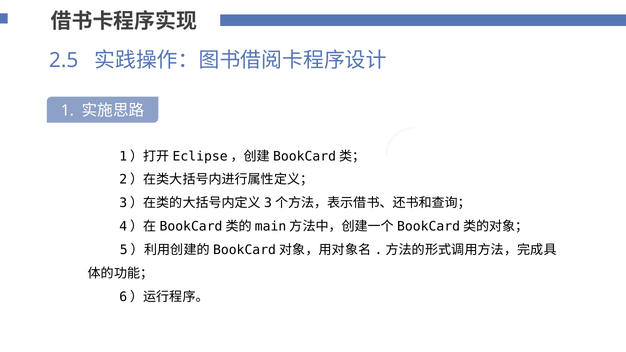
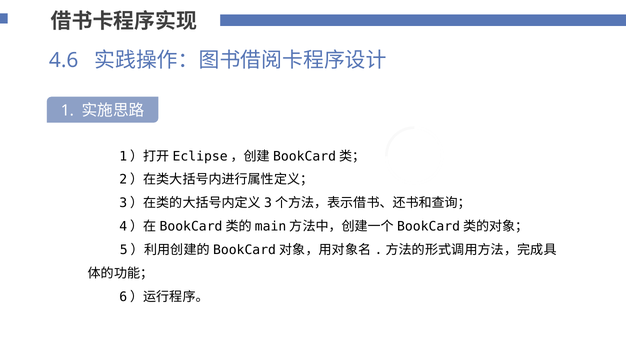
2.5: 2.5 -> 4.6 (64, 60)
